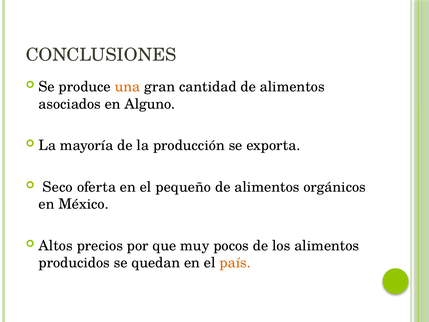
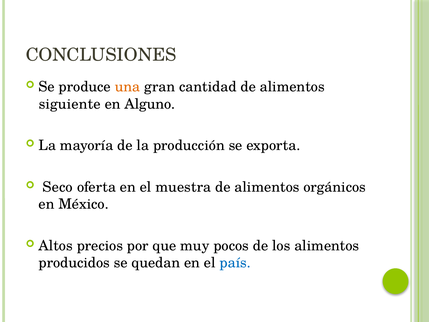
asociados: asociados -> siguiente (70, 104)
pequeño: pequeño -> muestra (183, 187)
país colour: orange -> blue (235, 263)
